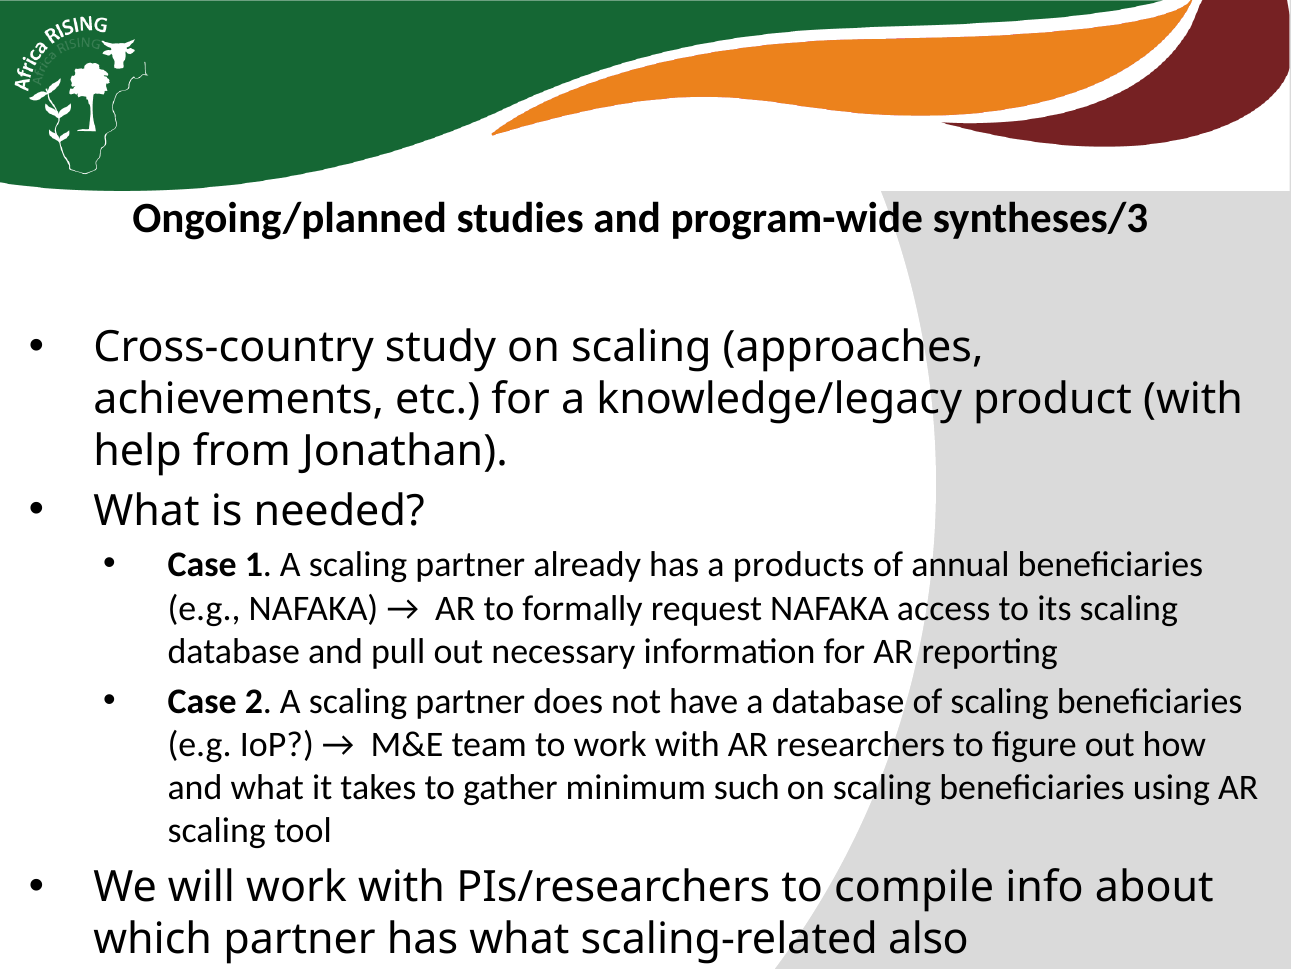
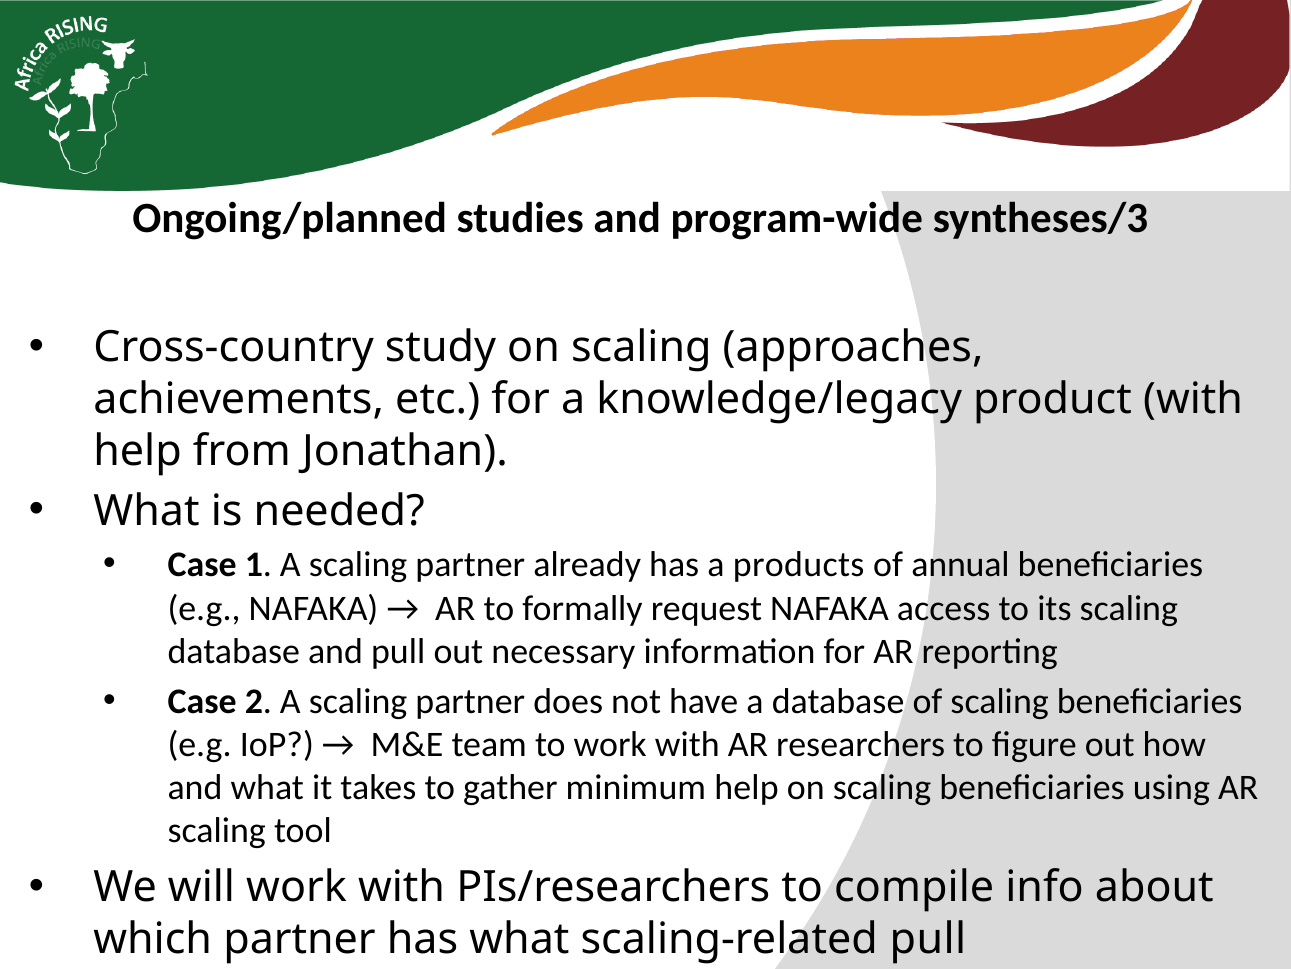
minimum such: such -> help (746, 787)
scaling-related also: also -> pull (928, 938)
